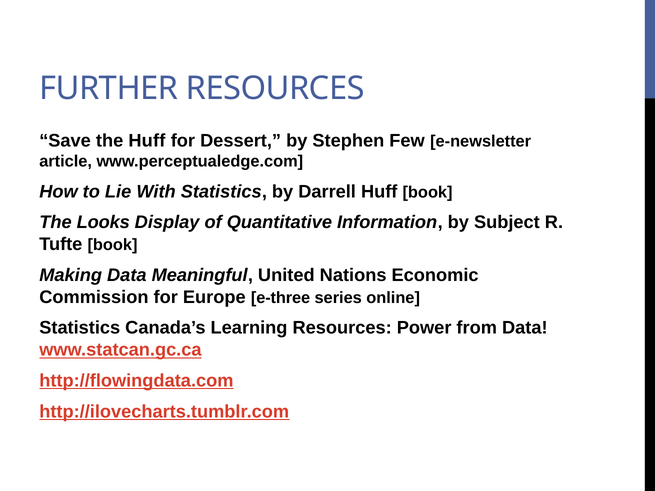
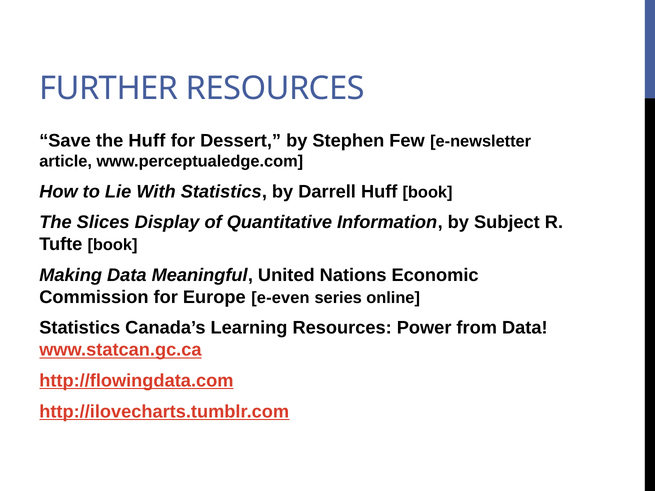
Looks: Looks -> Slices (103, 223)
e-three: e-three -> e-even (280, 298)
